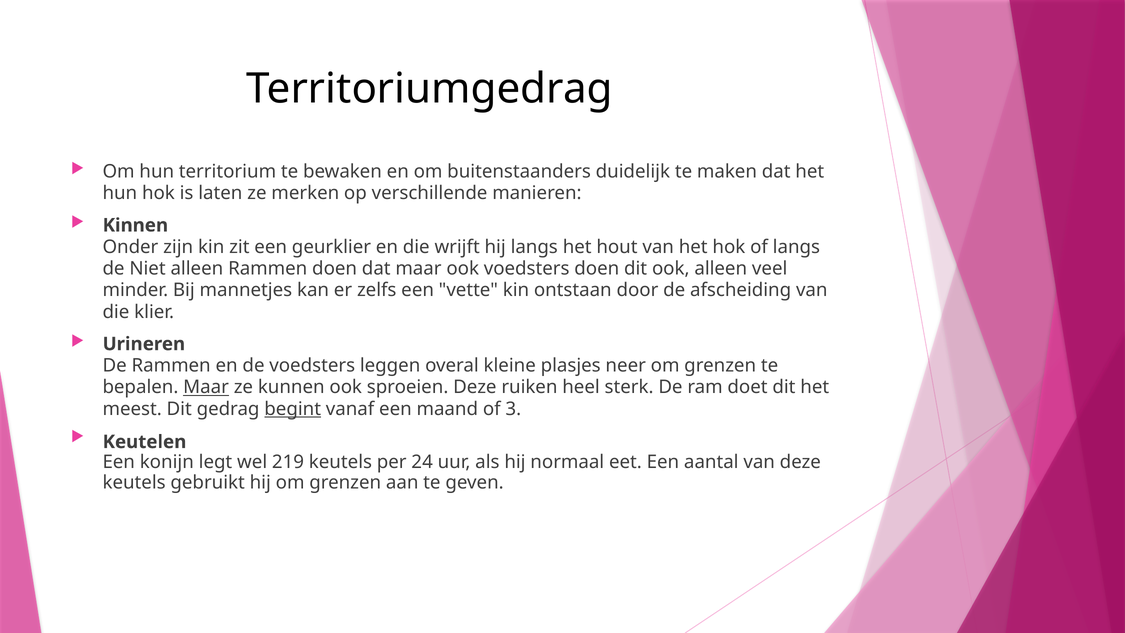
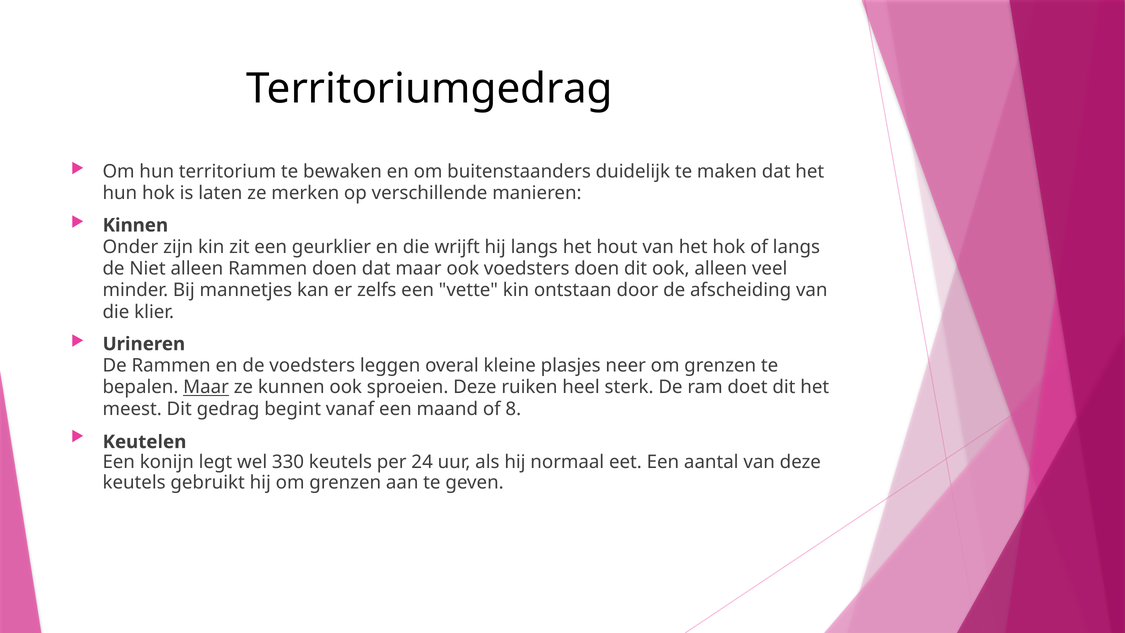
begint underline: present -> none (293, 409)
3: 3 -> 8 (513, 409)
219: 219 -> 330 (288, 462)
